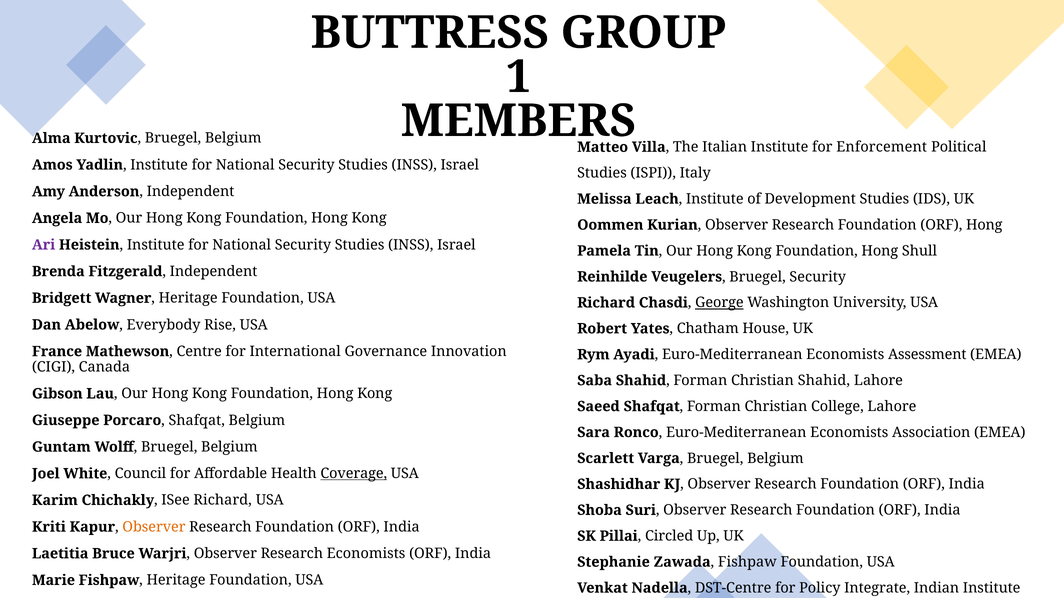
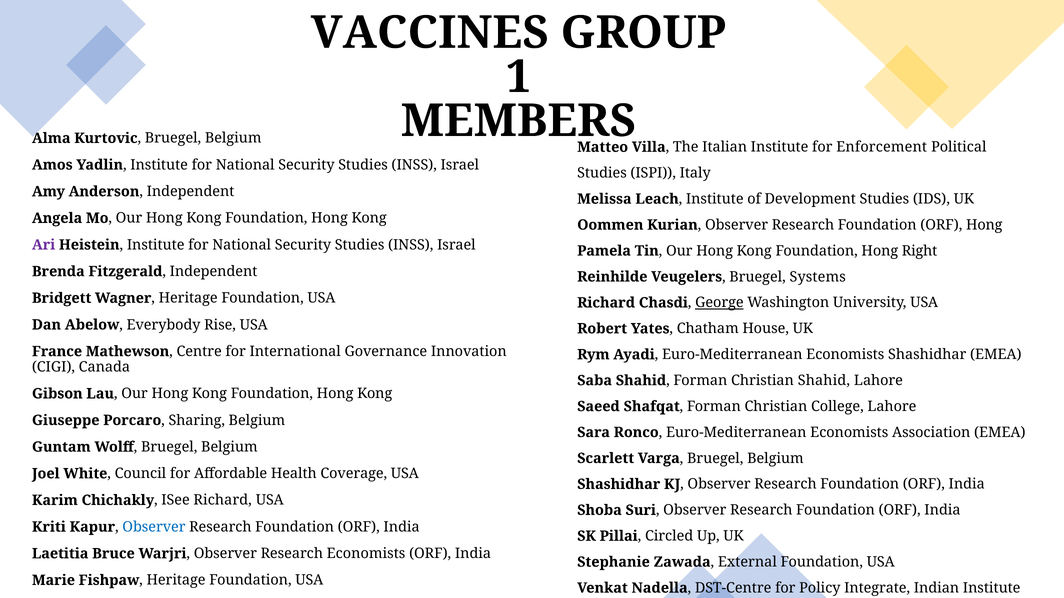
BUTTRESS: BUTTRESS -> VACCINES (430, 33)
Shull: Shull -> Right (920, 251)
Bruegel Security: Security -> Systems (818, 277)
Economists Assessment: Assessment -> Shashidhar (927, 355)
Porcaro Shafqat: Shafqat -> Sharing (197, 421)
Coverage underline: present -> none (354, 474)
Observer colour: orange -> blue (154, 527)
Zawada Fishpaw: Fishpaw -> External (747, 562)
